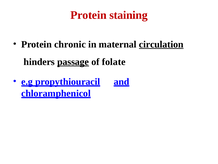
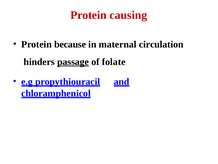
staining: staining -> causing (128, 15)
chronic: chronic -> because (70, 44)
circulation underline: present -> none (161, 44)
